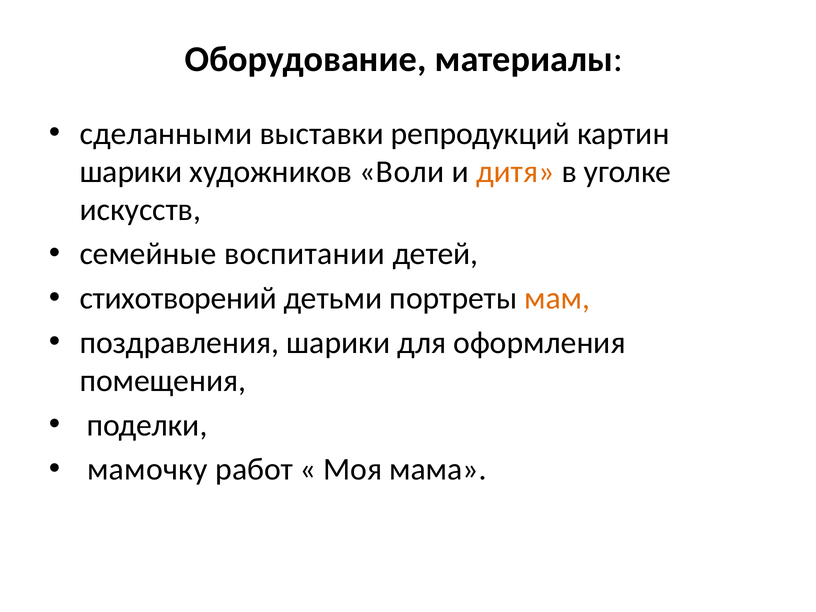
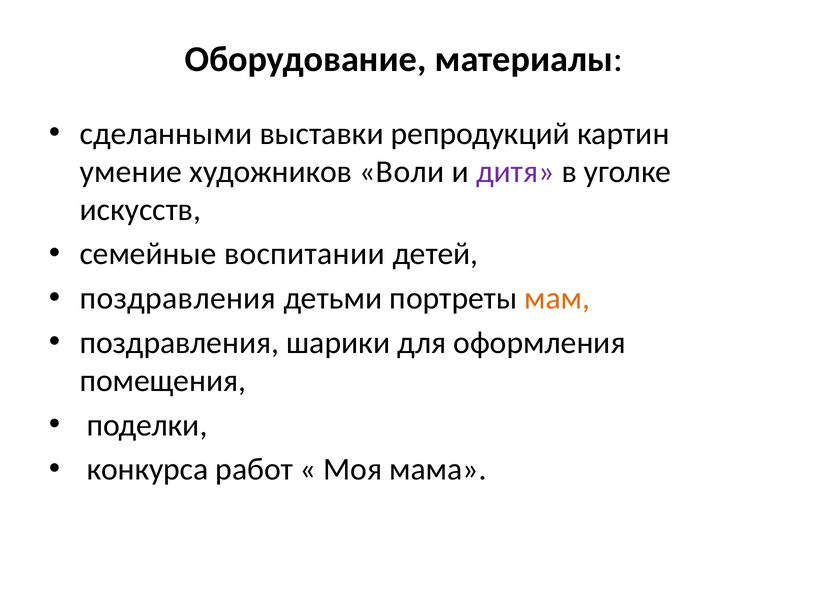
шарики: шарики -> умение (131, 172)
дитя colour: orange -> purple (515, 172)
стихотворений: стихотворений -> поздравления (178, 298)
мамочку: мамочку -> конкурса (148, 469)
